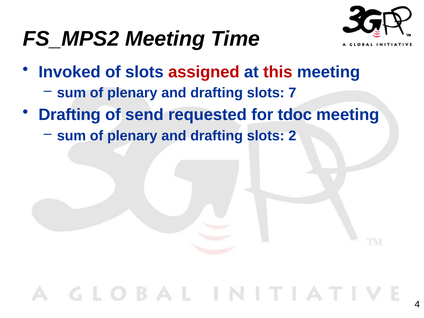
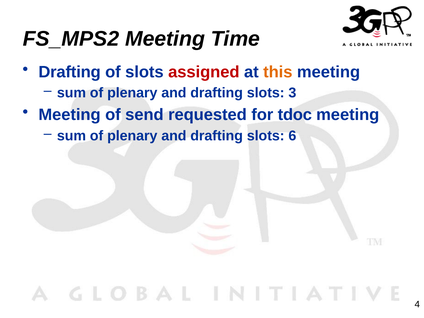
Invoked: Invoked -> Drafting (70, 72)
this colour: red -> orange (278, 72)
7: 7 -> 3 (292, 93)
Drafting: Drafting -> Meeting (70, 115)
2: 2 -> 6 (292, 136)
